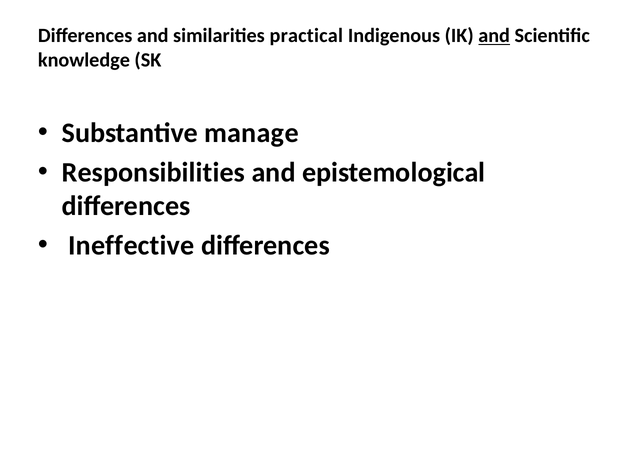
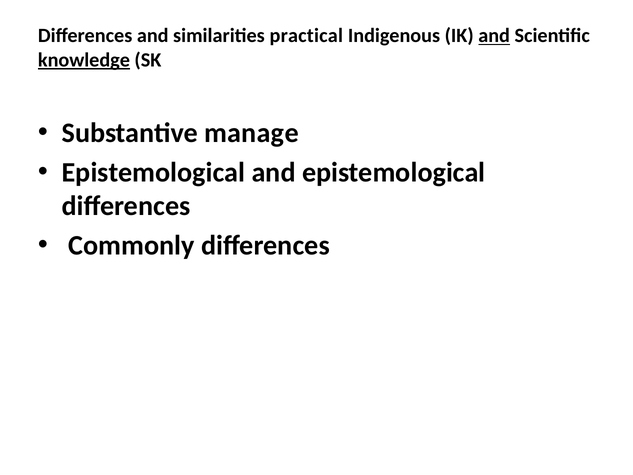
knowledge underline: none -> present (84, 60)
Responsibilities: Responsibilities -> Epistemological (153, 172)
Ineffective: Ineffective -> Commonly (131, 245)
